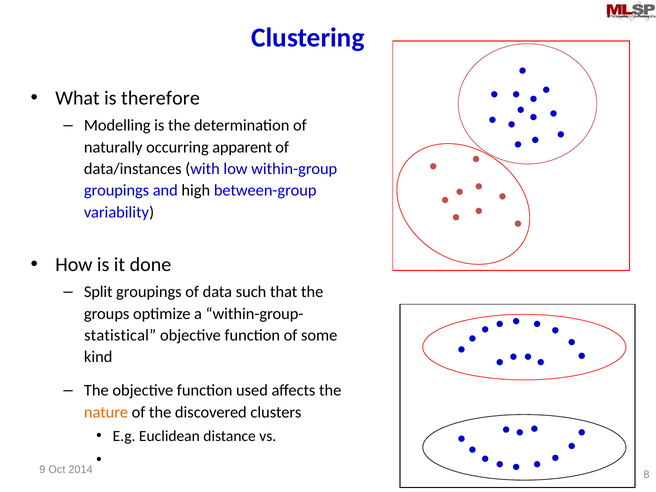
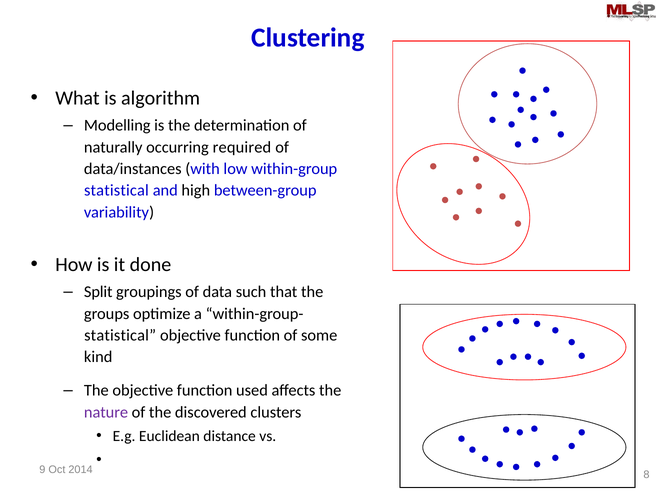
therefore: therefore -> algorithm (161, 98)
apparent: apparent -> required (242, 147)
groupings: groupings -> statistical (116, 191)
nature colour: orange -> purple (106, 412)
